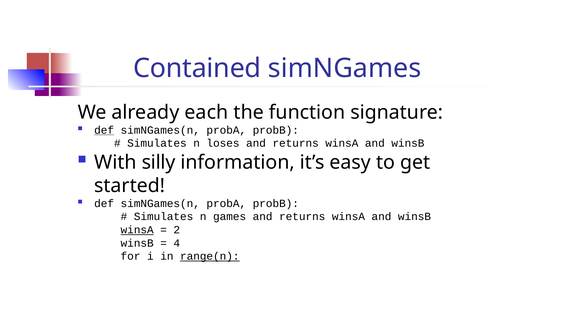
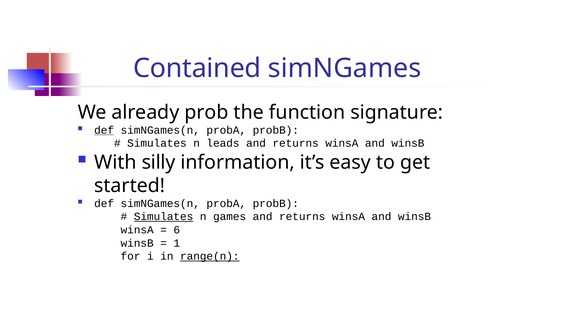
each: each -> prob (206, 112)
loses: loses -> leads (223, 143)
Simulates underline: none -> present (164, 217)
winsA underline: present -> none (137, 230)
2: 2 -> 6 (177, 230)
4: 4 -> 1 (177, 243)
